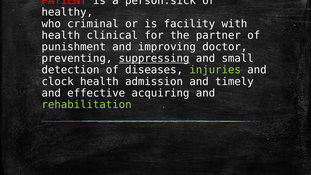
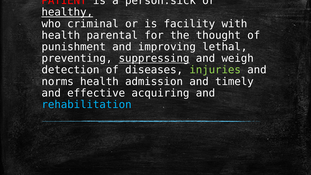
healthy underline: none -> present (67, 12)
clinical: clinical -> parental (112, 35)
partner: partner -> thought (218, 35)
doctor: doctor -> lethal (225, 47)
small: small -> weigh (238, 58)
clock: clock -> norms (58, 81)
rehabilitation colour: light green -> light blue (87, 105)
